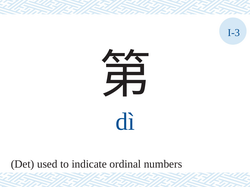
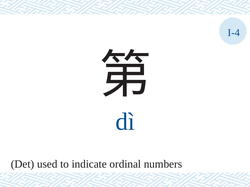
I-3: I-3 -> I-4 (234, 33)
